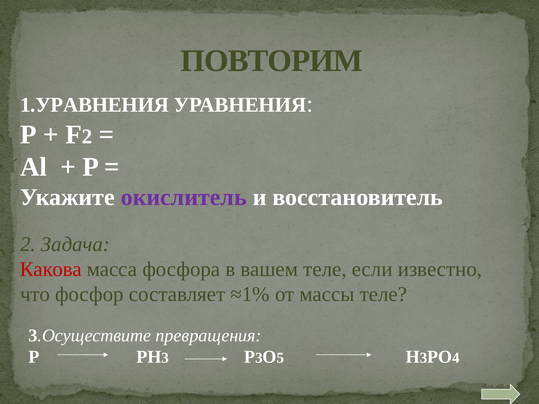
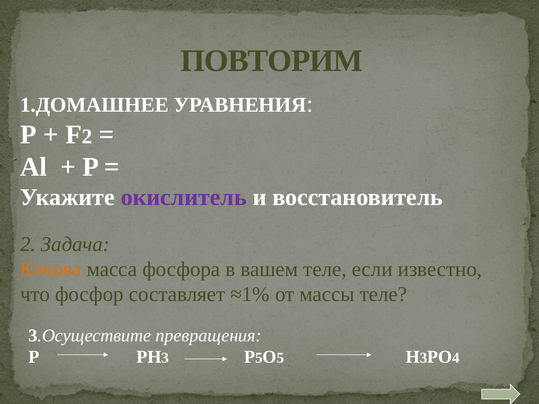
1.УРАВНЕНИЯ: 1.УРАВНЕНИЯ -> 1.ДОМАШНЕЕ (94, 105)
Какова colour: red -> orange (51, 269)
Р 3: 3 -> 5 (259, 358)
